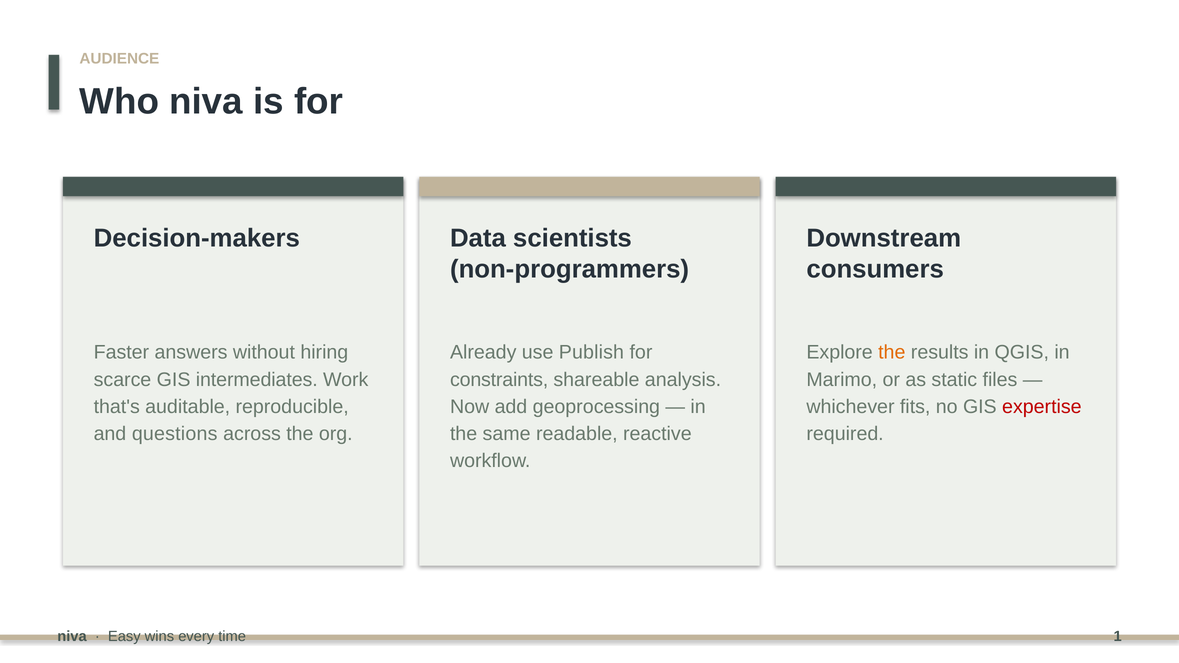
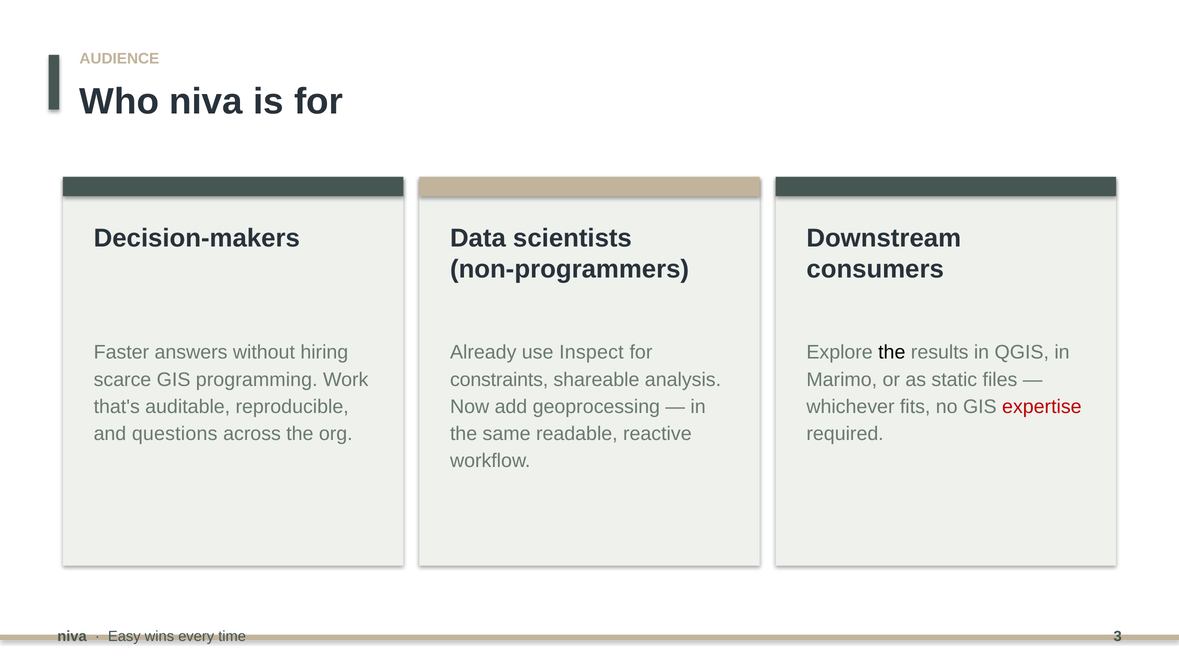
Publish: Publish -> Inspect (591, 353)
the colour: orange -> black (892, 353)
intermediates: intermediates -> programming (257, 380)
1: 1 -> 3 (1118, 637)
